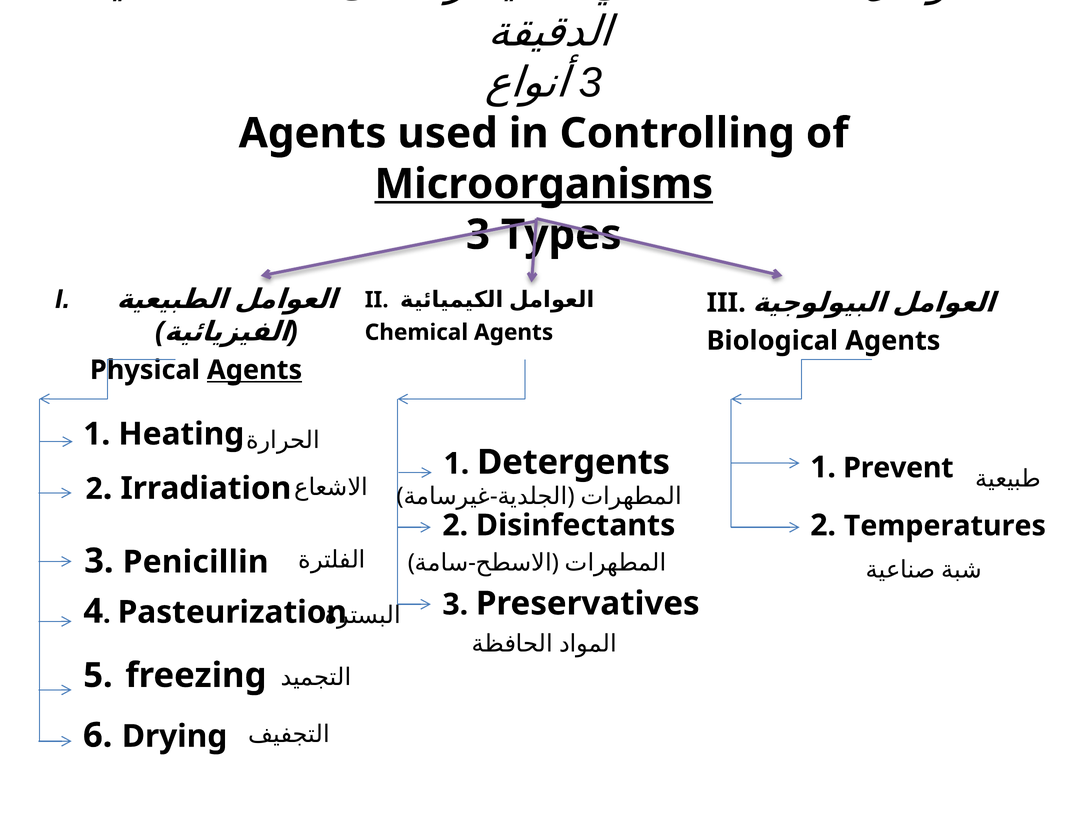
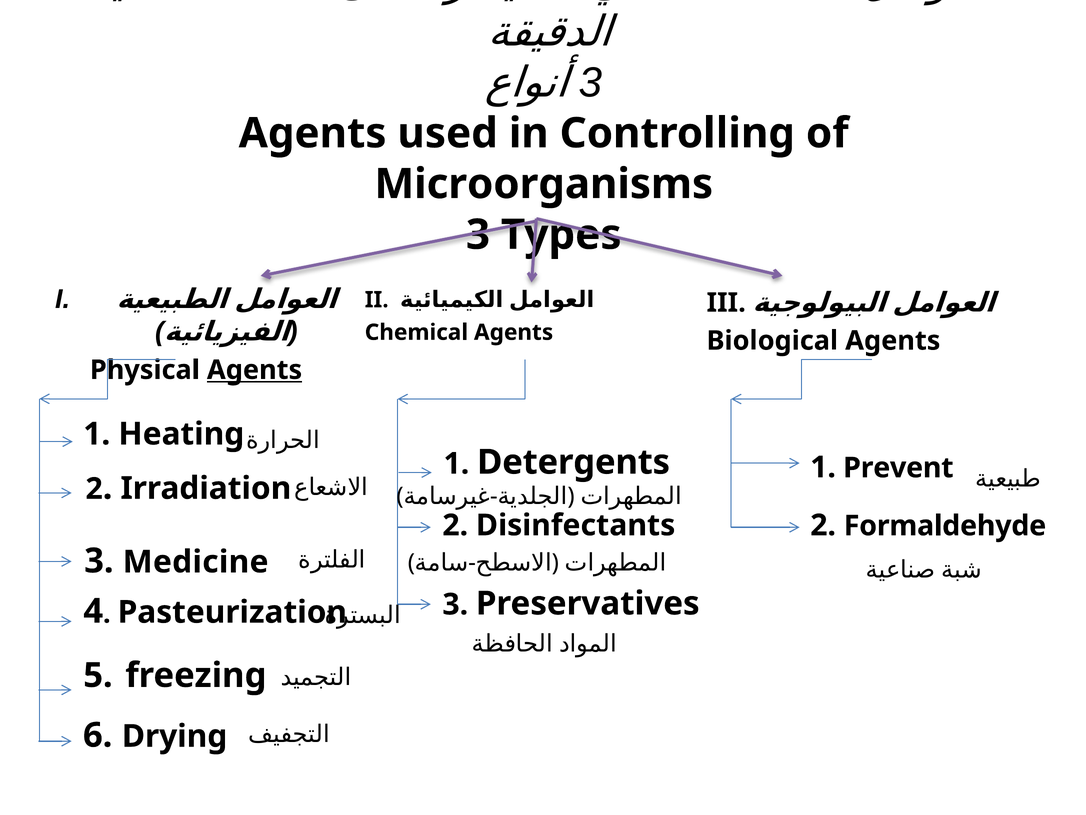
Microorganisms underline: present -> none (544, 184)
Temperatures: Temperatures -> Formaldehyde (945, 526)
Penicillin: Penicillin -> Medicine (196, 562)
